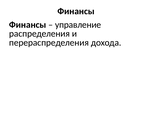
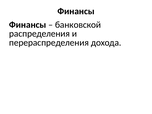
управление: управление -> банковской (78, 25)
